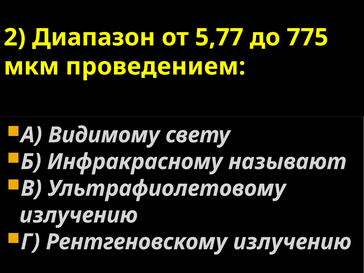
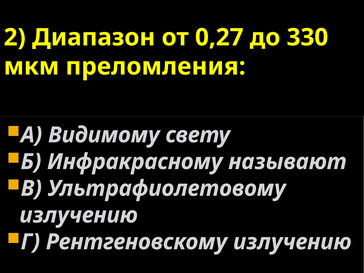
5,77: 5,77 -> 0,27 (219, 37)
775: 775 -> 330 (307, 37)
проведением: проведением -> преломления (156, 67)
